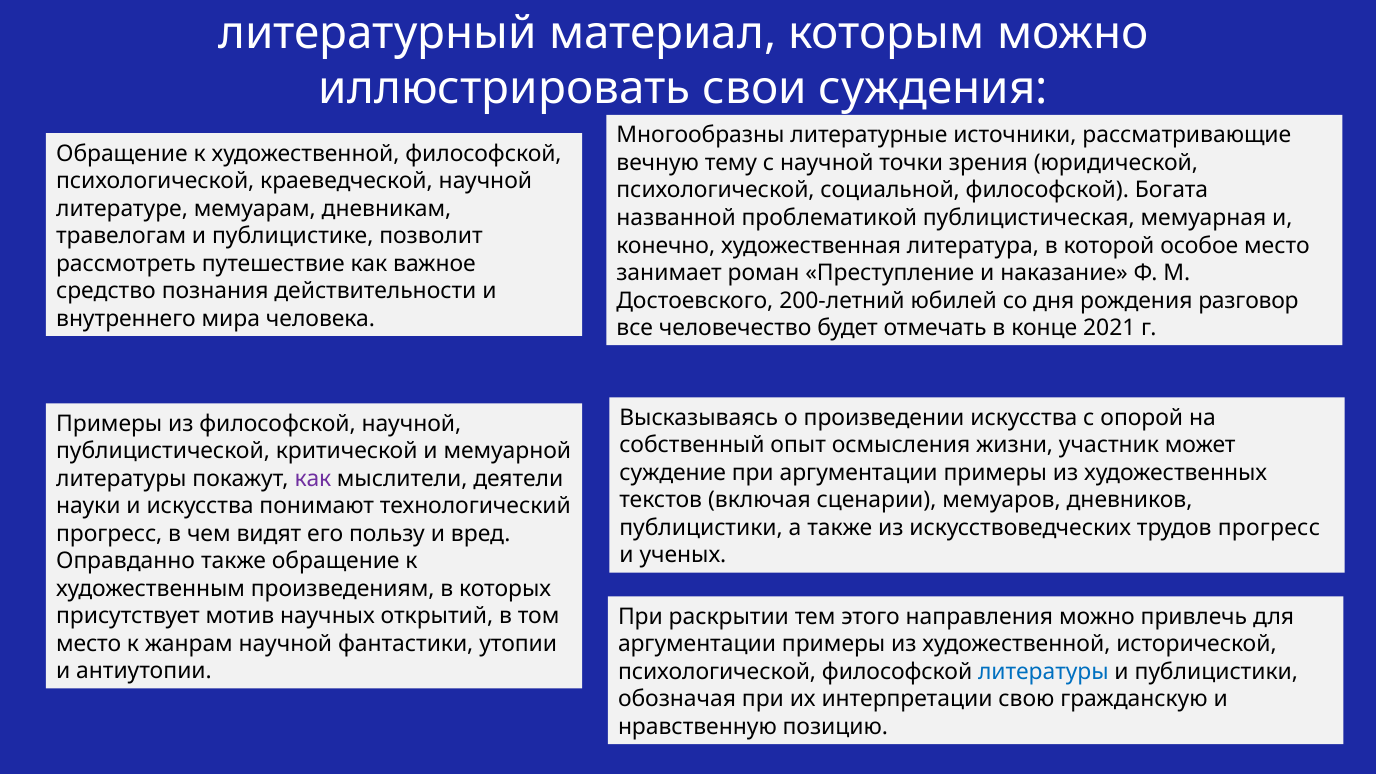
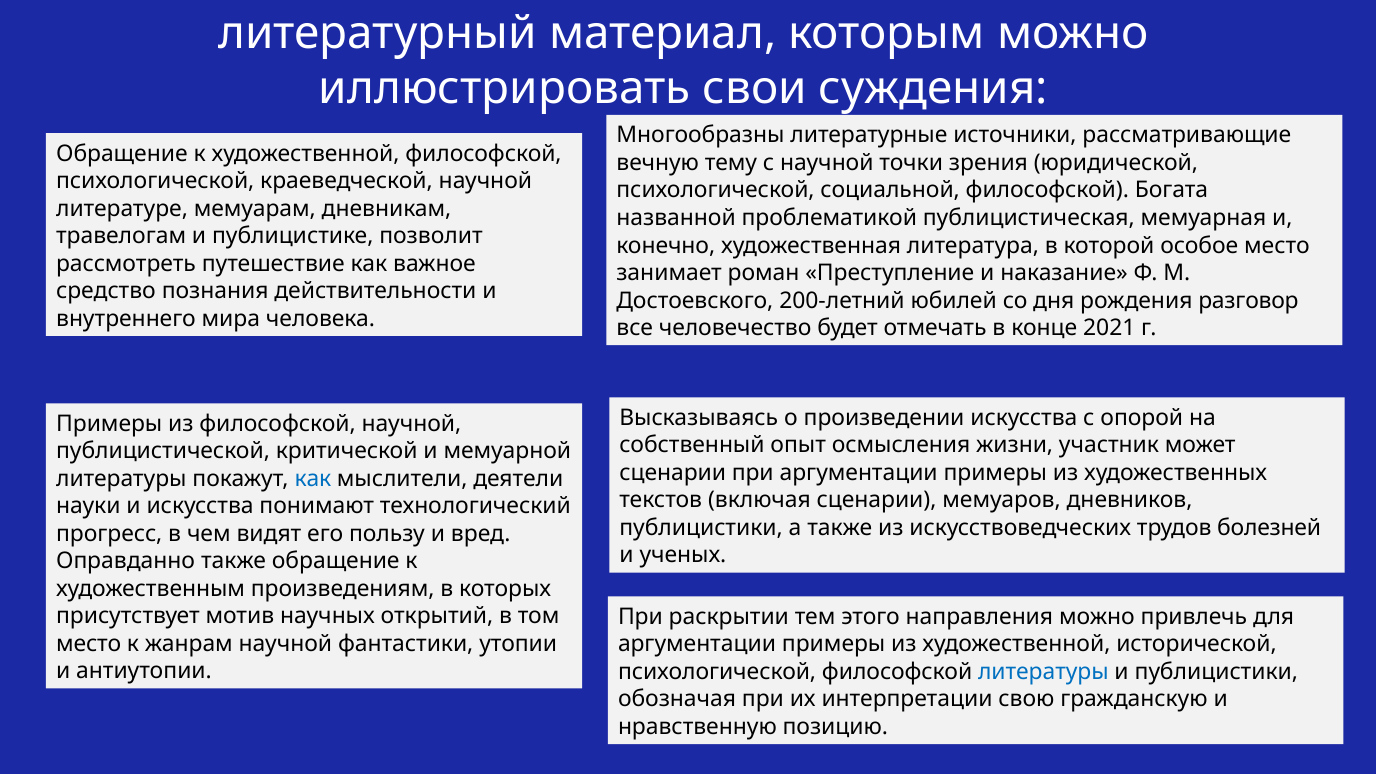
суждение: суждение -> сценарии (673, 473)
как colour: purple -> blue (313, 479)
трудов прогресс: прогресс -> болезней (1269, 528)
